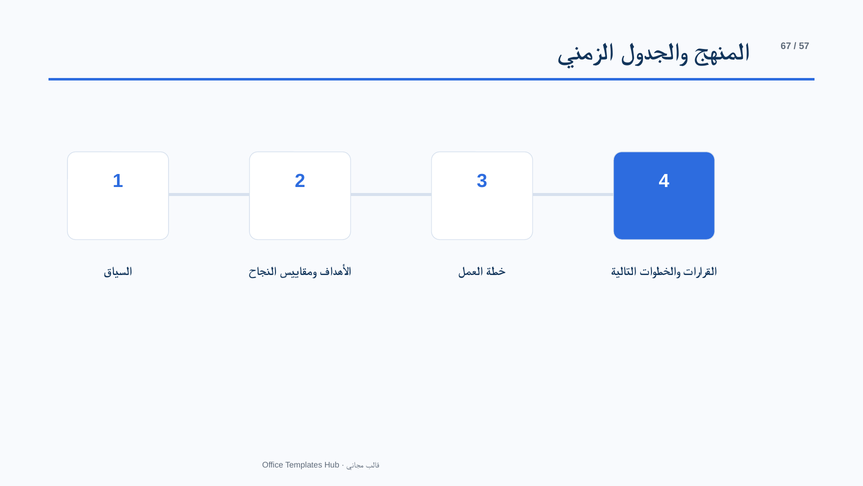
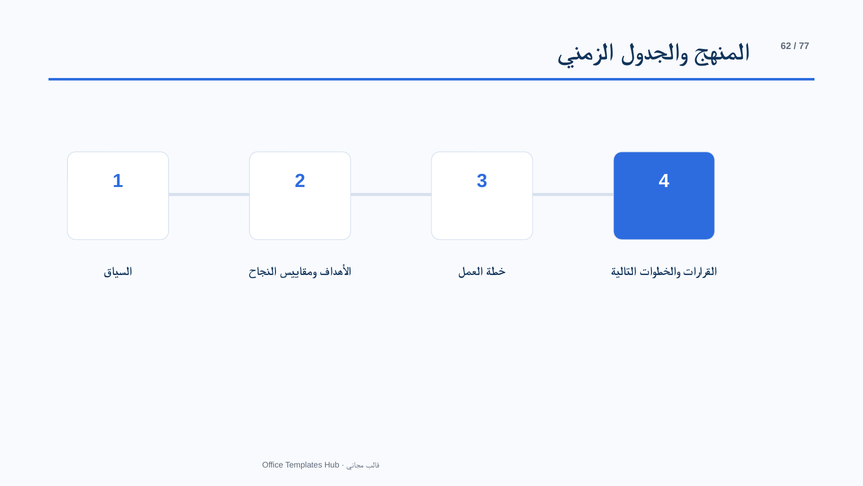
67: 67 -> 62 (786, 46)
57: 57 -> 77 (804, 46)
